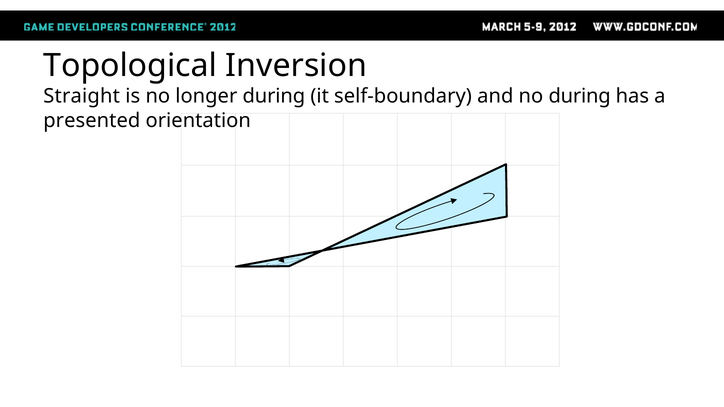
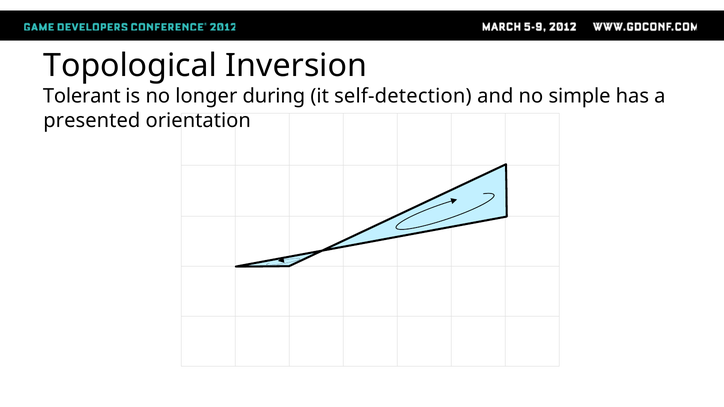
Straight: Straight -> Tolerant (82, 96)
self-boundary: self-boundary -> self-detection (403, 96)
no during: during -> simple (580, 96)
